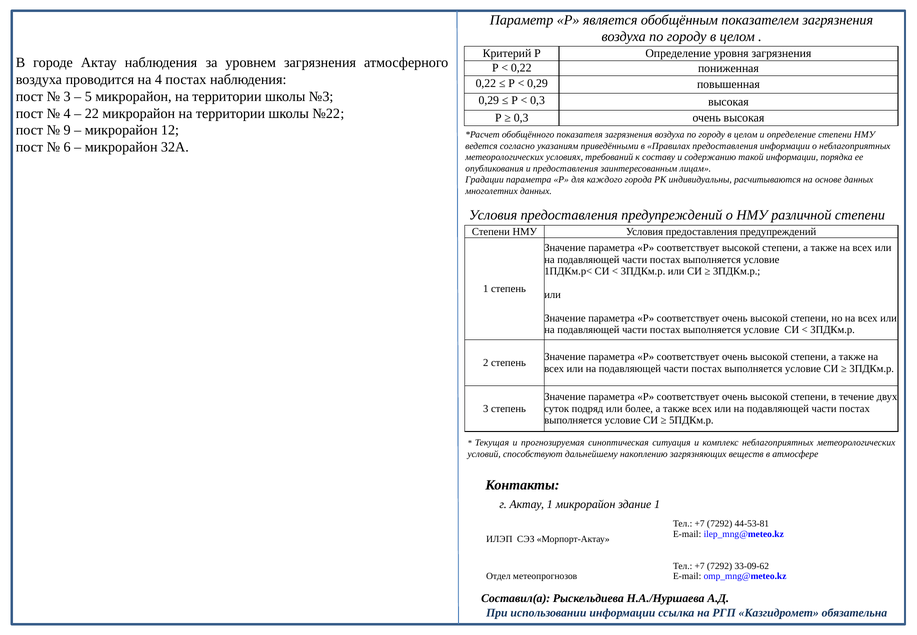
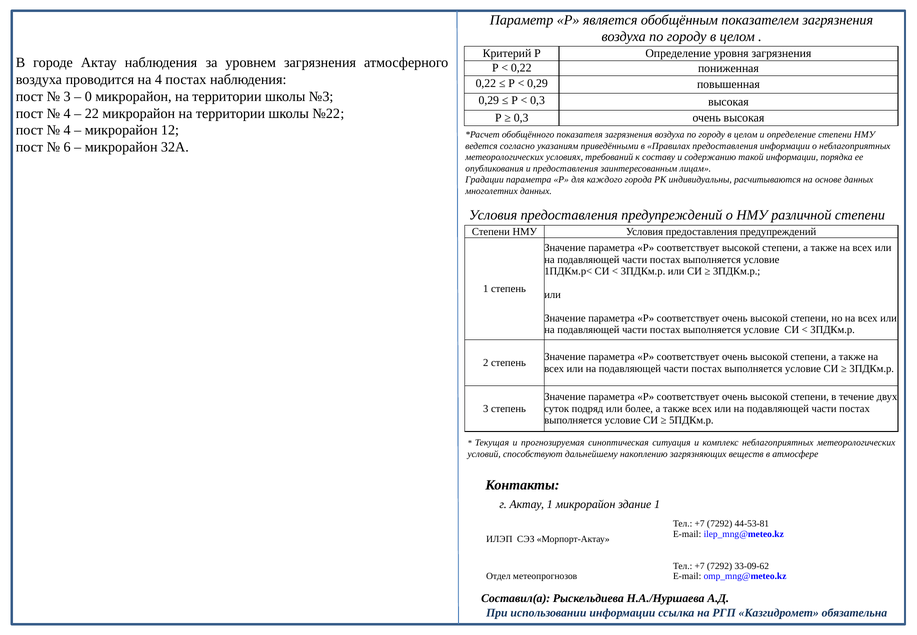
5: 5 -> 0 (88, 96)
9: 9 -> 4 (67, 130)
